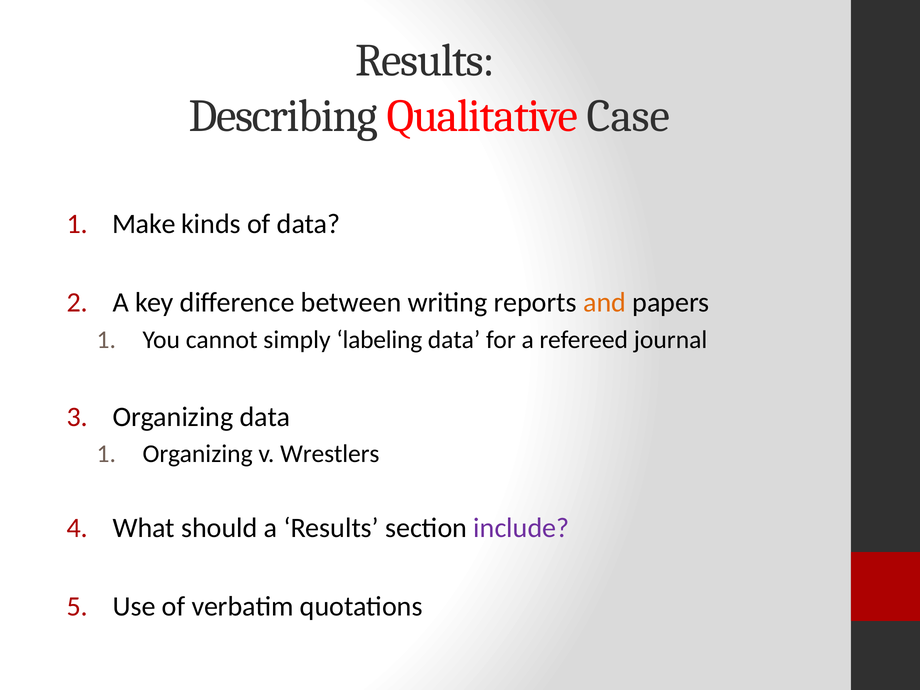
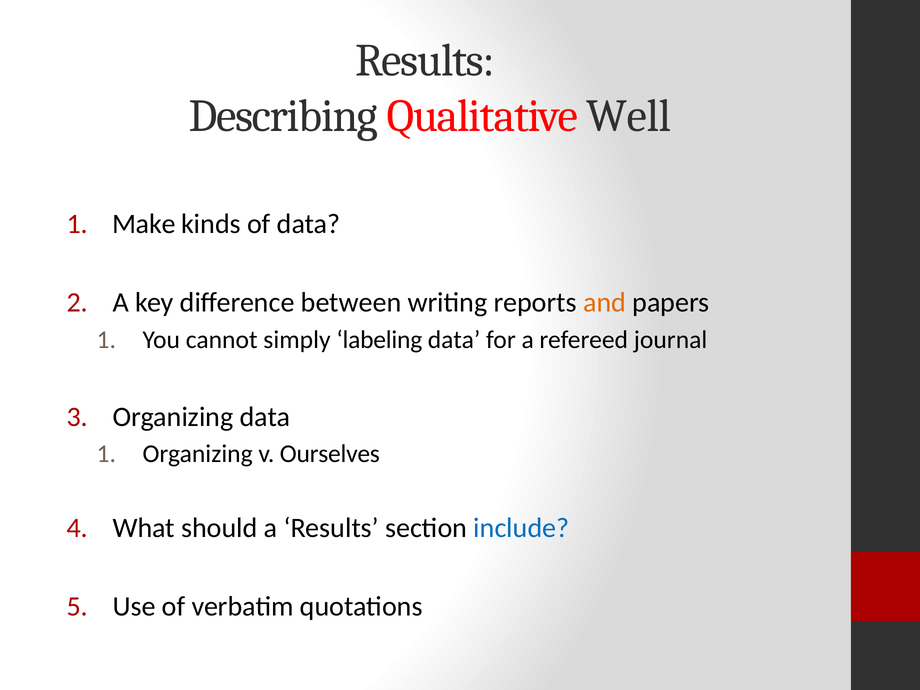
Case: Case -> Well (629, 116)
Wrestlers: Wrestlers -> Ourselves (330, 454)
include colour: purple -> blue (521, 528)
